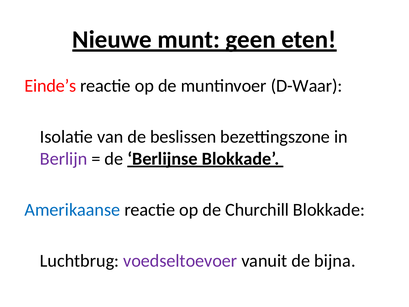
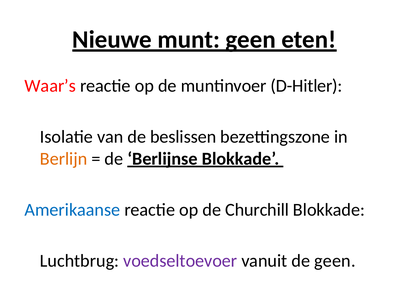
Einde’s: Einde’s -> Waar’s (50, 86)
D-Waar: D-Waar -> D-Hitler (307, 86)
Berlijn colour: purple -> orange (64, 159)
de bijna: bijna -> geen (335, 260)
